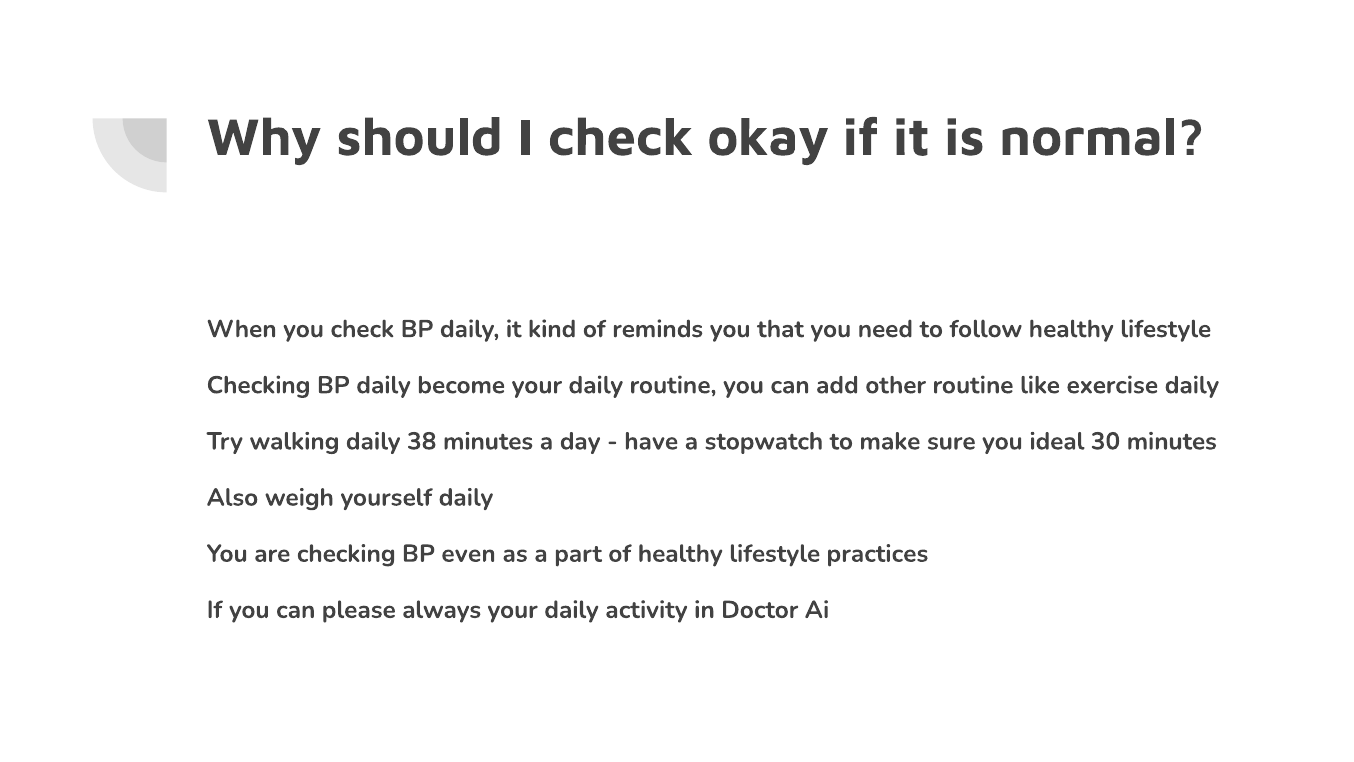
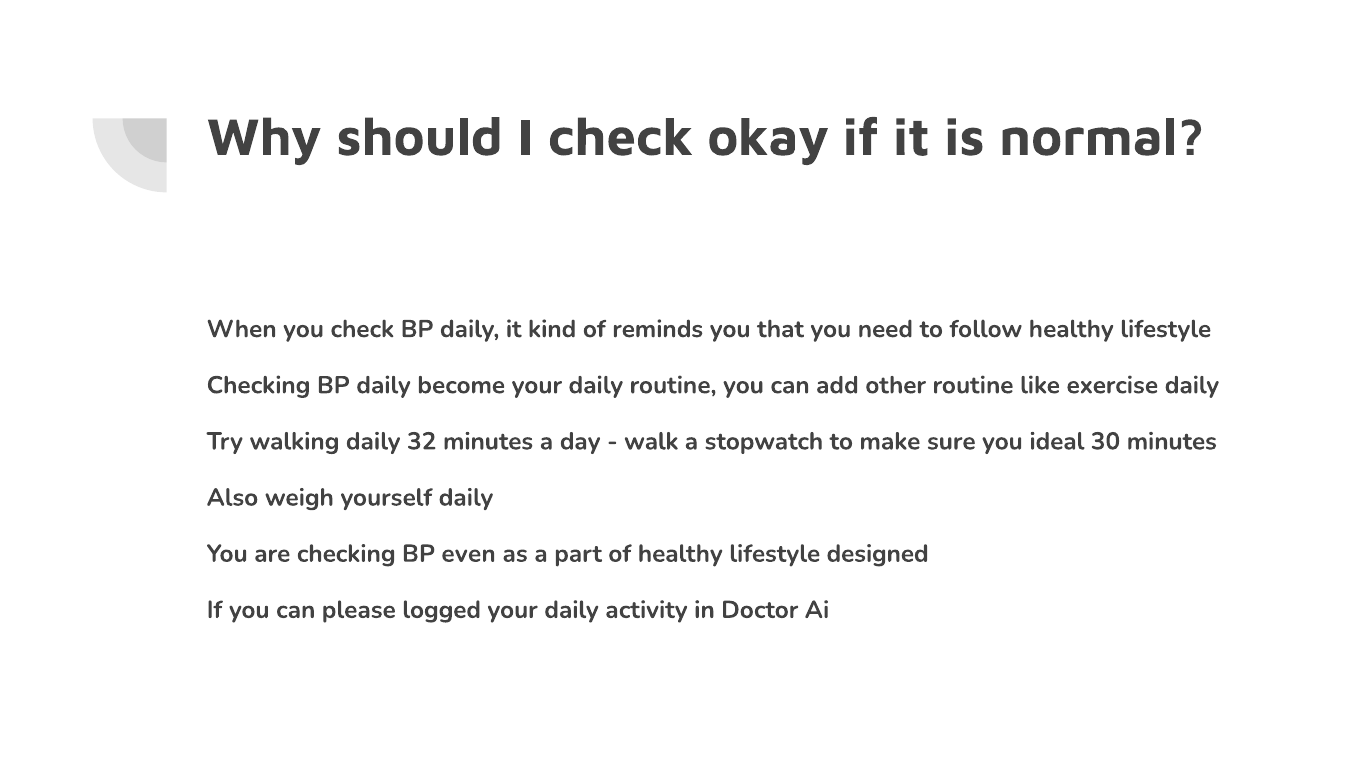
38: 38 -> 32 (422, 441)
have: have -> walk (651, 441)
practices: practices -> designed (878, 553)
always: always -> logged (442, 610)
